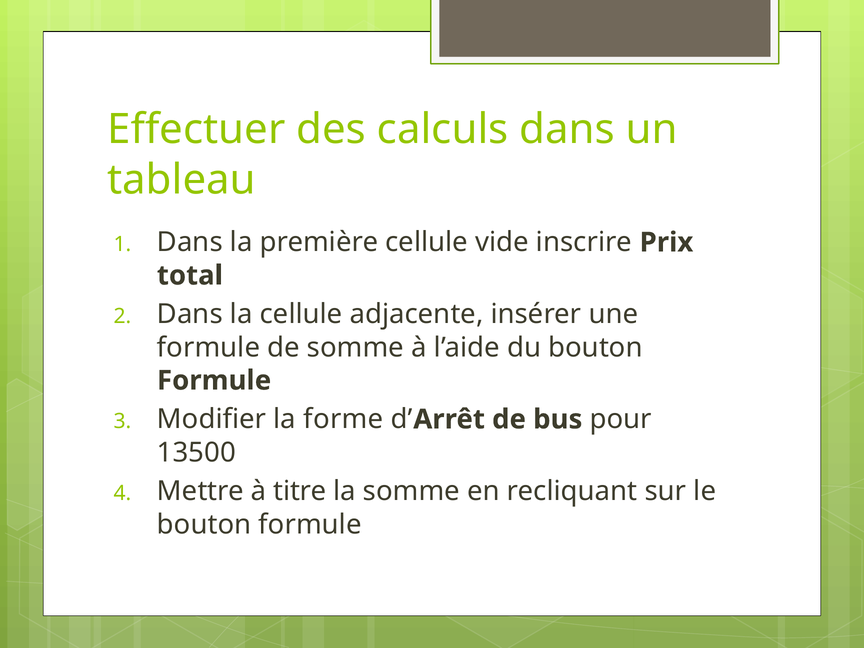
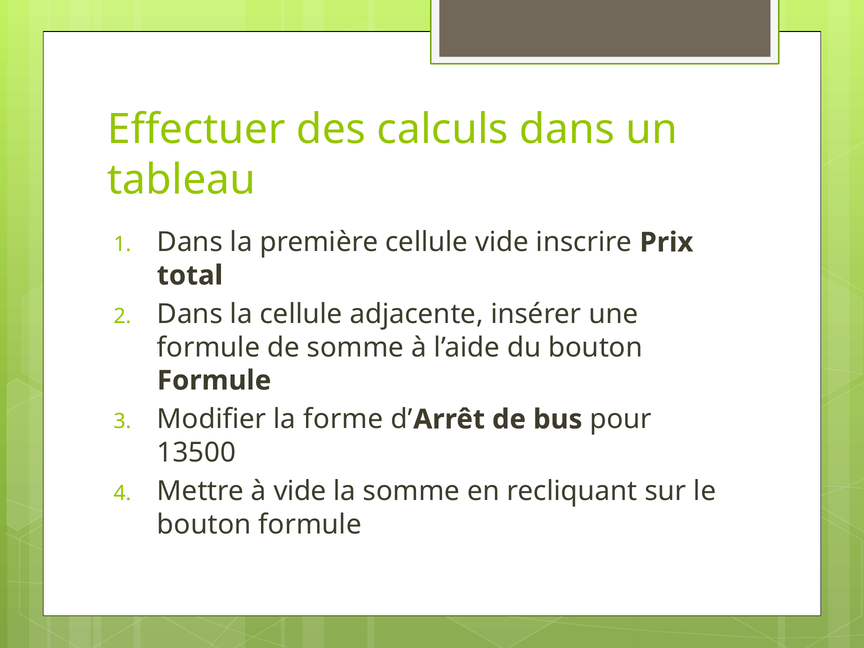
à titre: titre -> vide (300, 491)
